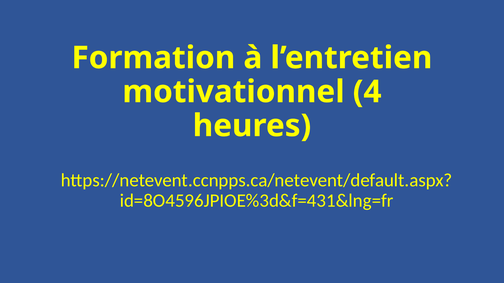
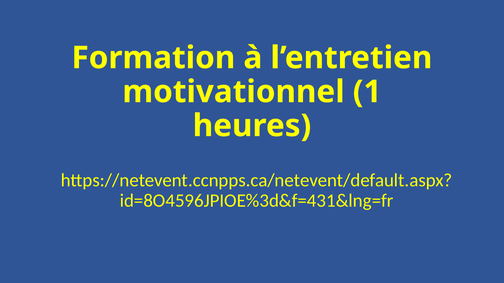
4: 4 -> 1 (367, 92)
